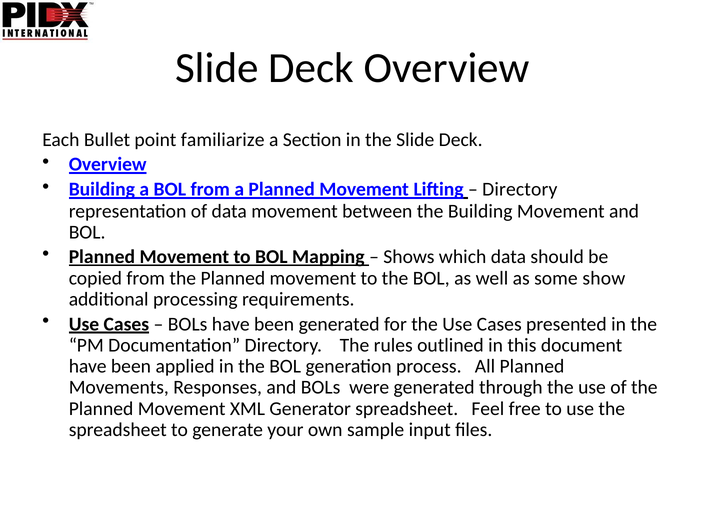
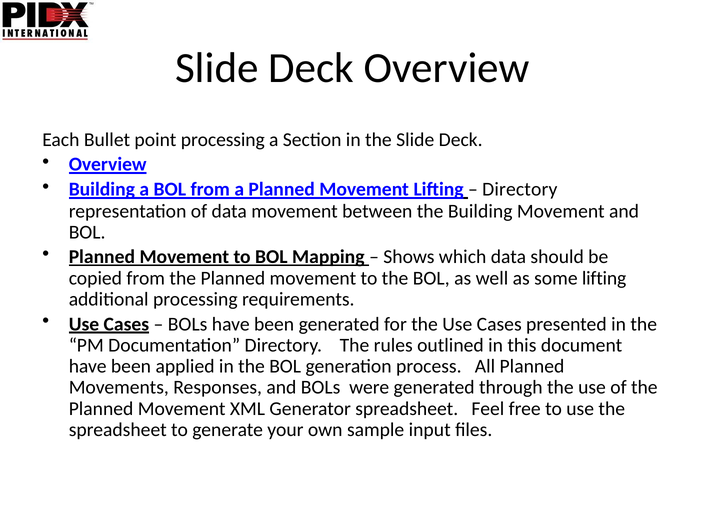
point familiarize: familiarize -> processing (223, 140)
some show: show -> lifting (604, 279)
